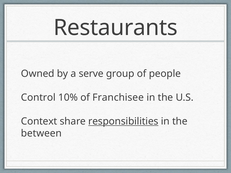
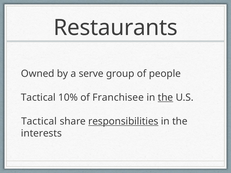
Control: Control -> Tactical (38, 98)
the underline: none -> present (165, 98)
Context: Context -> Tactical (39, 121)
between: between -> interests (41, 133)
